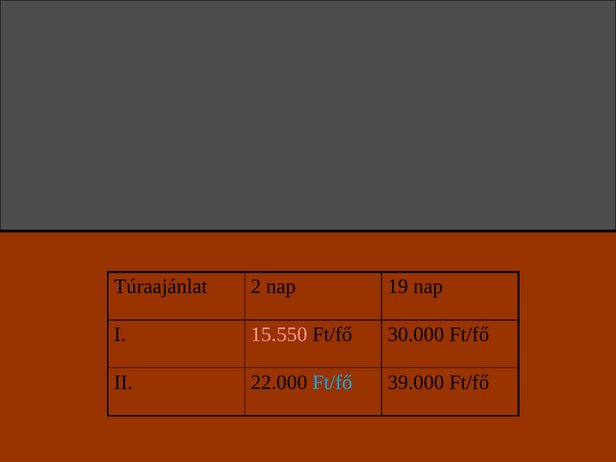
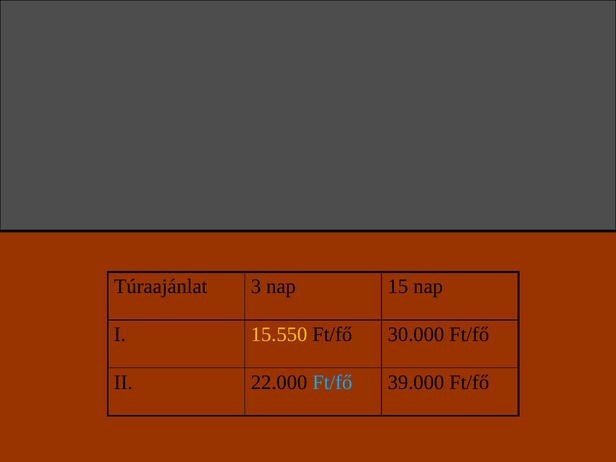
2: 2 -> 3 (256, 287)
19: 19 -> 15 (398, 287)
15.550 colour: pink -> yellow (279, 335)
